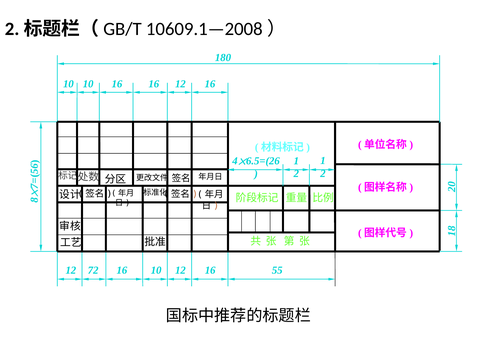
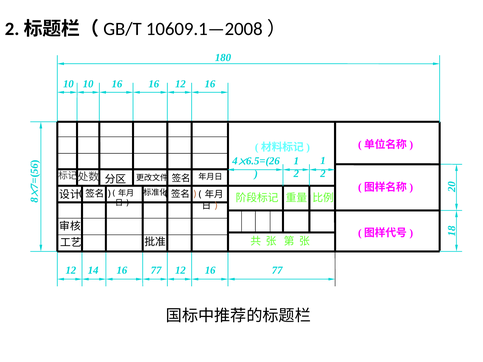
72: 72 -> 14 (93, 271)
10: 10 -> 77 (156, 271)
12 16 55: 55 -> 77 (277, 271)
